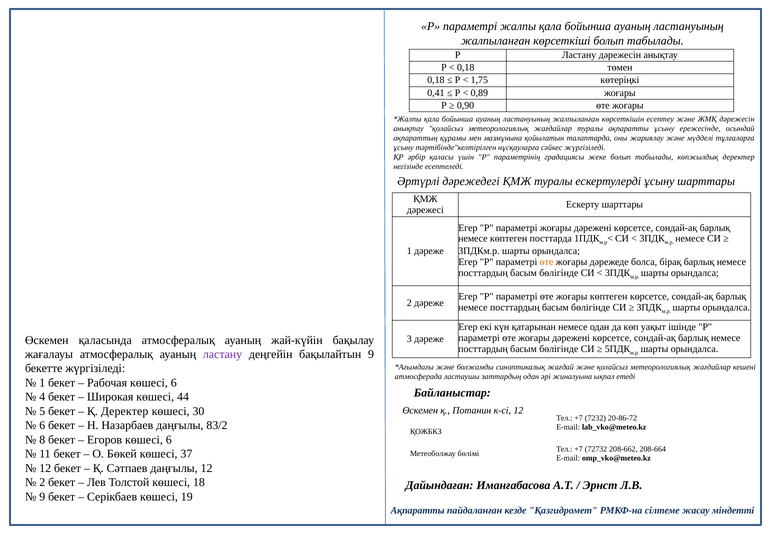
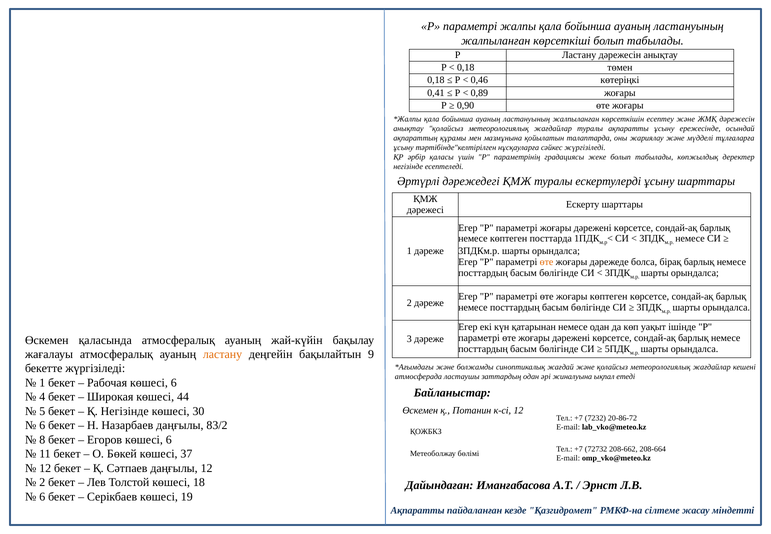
1,75: 1,75 -> 0,46 (479, 80)
ластану colour: purple -> orange (223, 354)
Қ Деректер: Деректер -> Негізінде (125, 411)
9: 9 -> 6 (42, 497)
